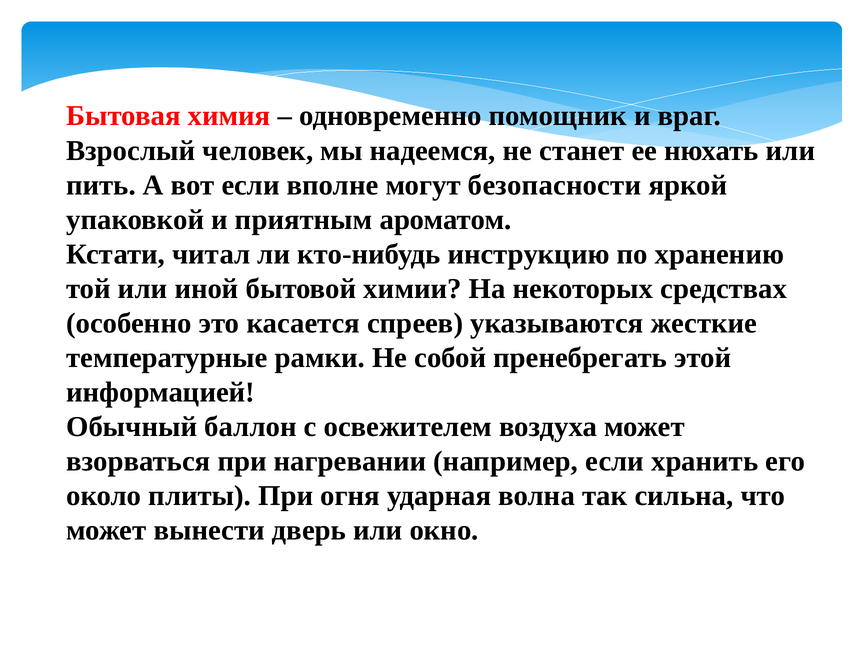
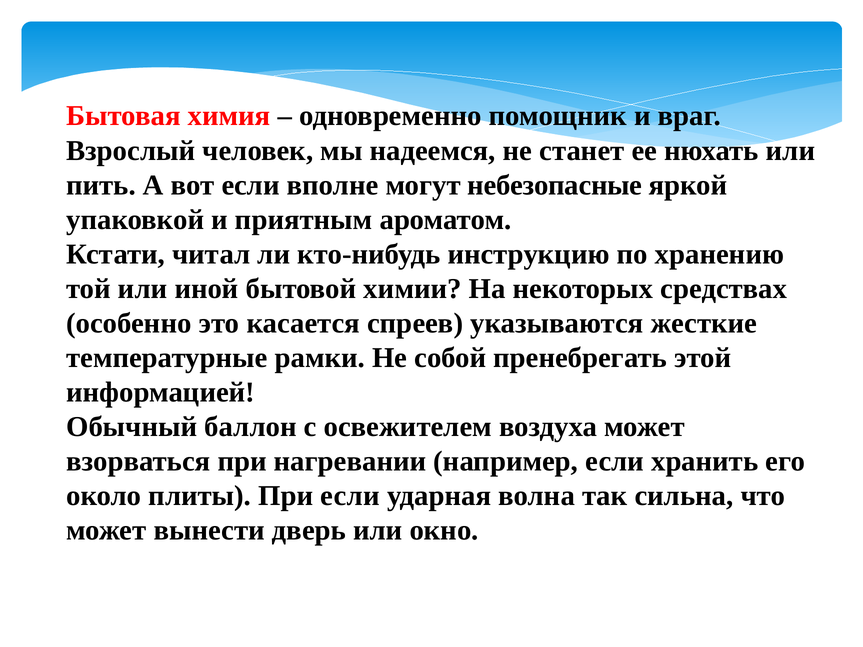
безопасности: безопасности -> небезопасные (555, 185)
При огня: огня -> если (350, 496)
